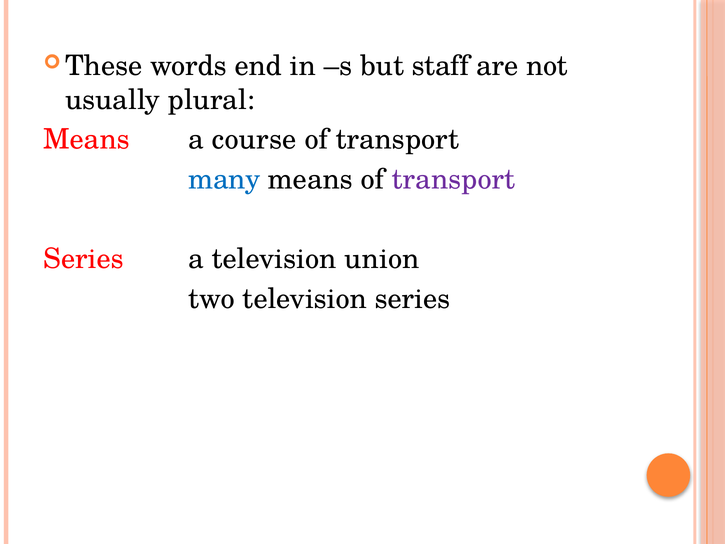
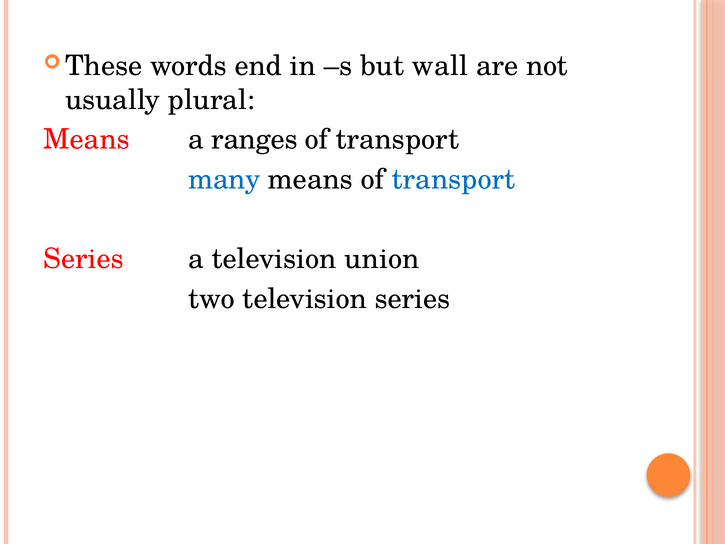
staff: staff -> wall (440, 66)
course: course -> ranges (254, 139)
transport colour: purple -> blue (454, 179)
